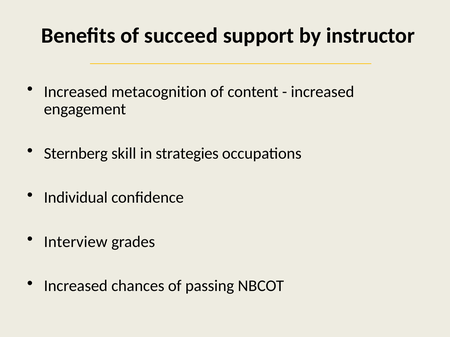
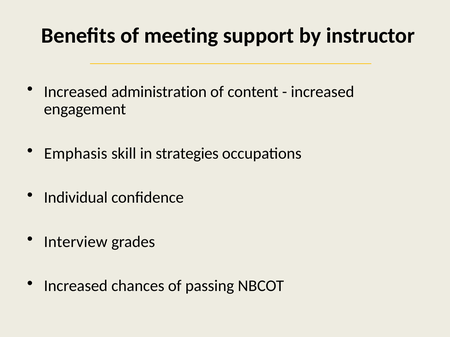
succeed: succeed -> meeting (181, 36)
metacognition: metacognition -> administration (159, 92)
Sternberg: Sternberg -> Emphasis (76, 154)
